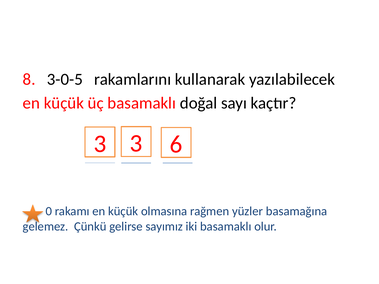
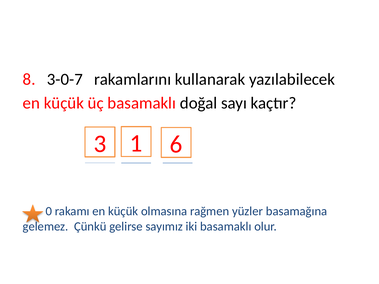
3-0-5: 3-0-5 -> 3-0-7 (65, 80)
3 3: 3 -> 1 (136, 143)
